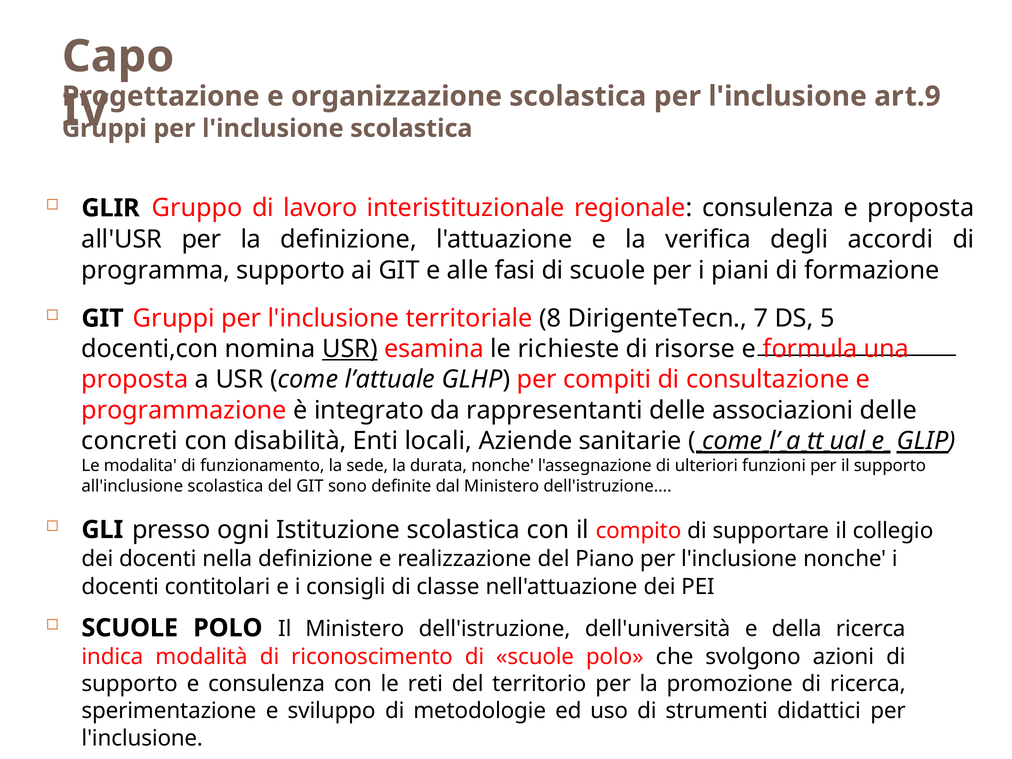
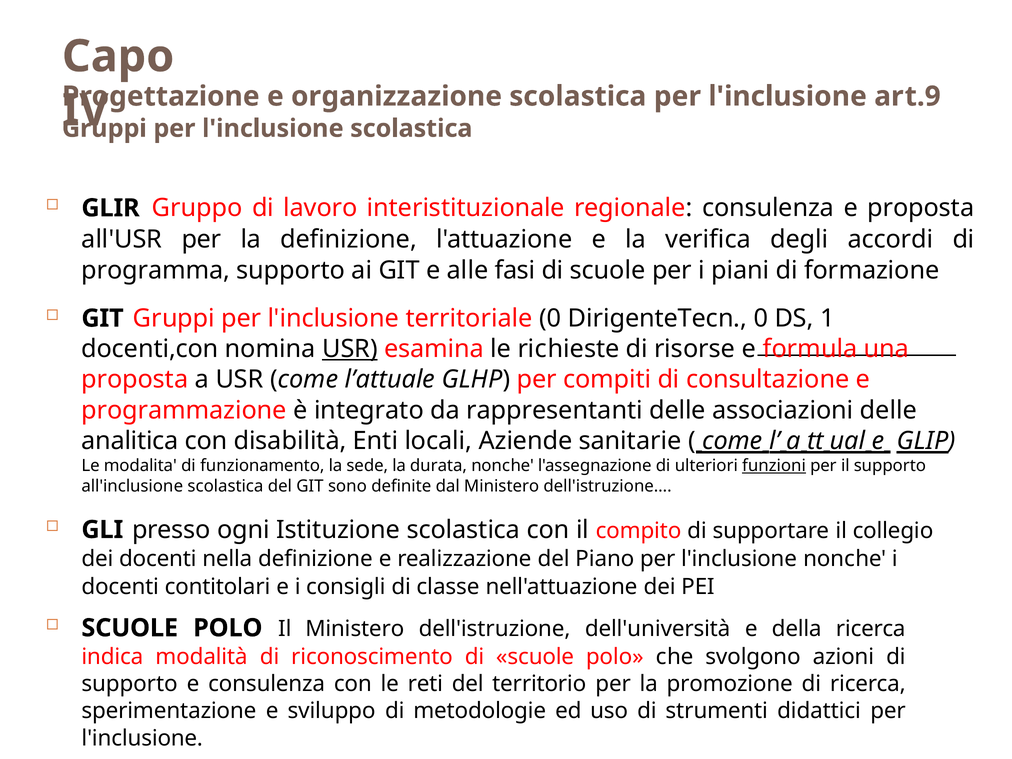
territoriale 8: 8 -> 0 (550, 318)
DirigenteTecn 7: 7 -> 0 (761, 318)
5: 5 -> 1 (827, 318)
concreti: concreti -> analitica (130, 441)
funzioni underline: none -> present (774, 466)
